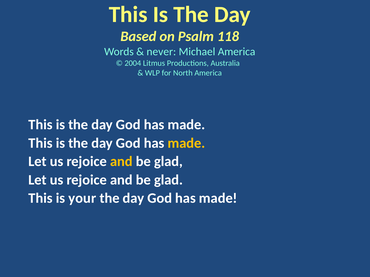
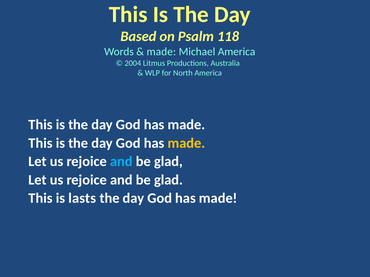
never: never -> made (161, 52)
and colour: yellow -> light blue (121, 162)
your: your -> lasts (82, 199)
